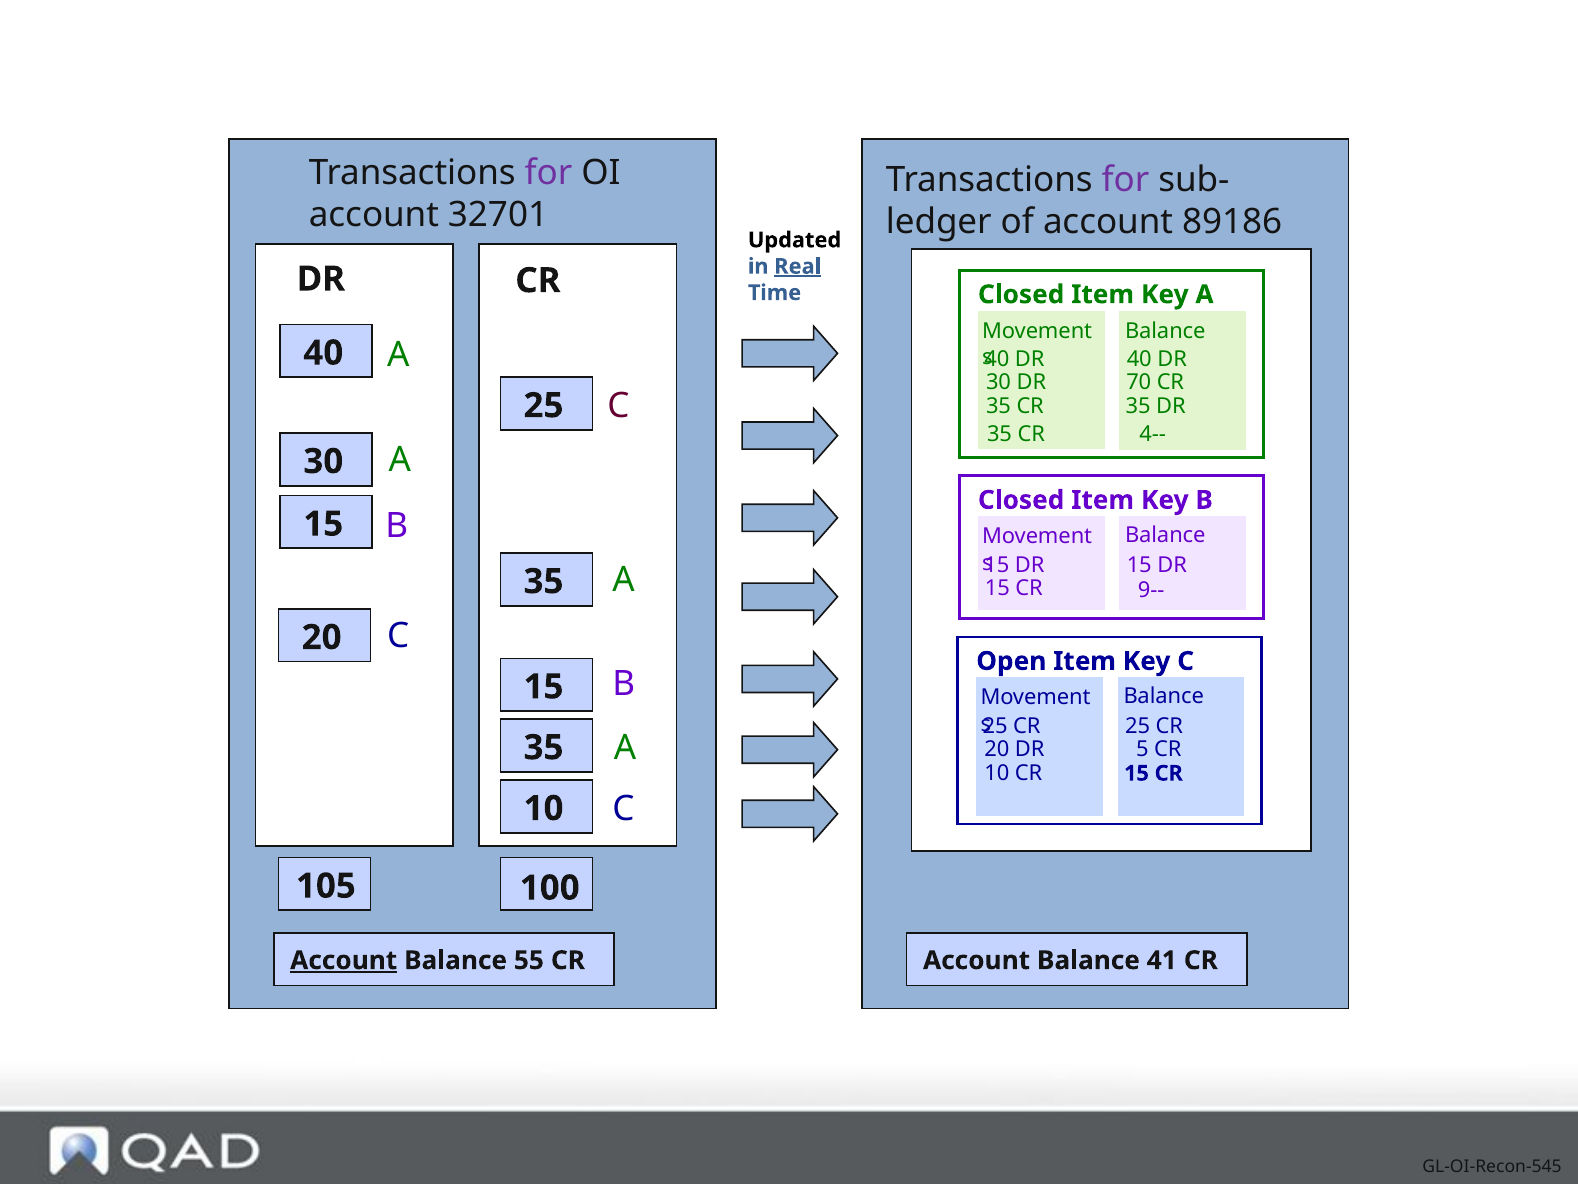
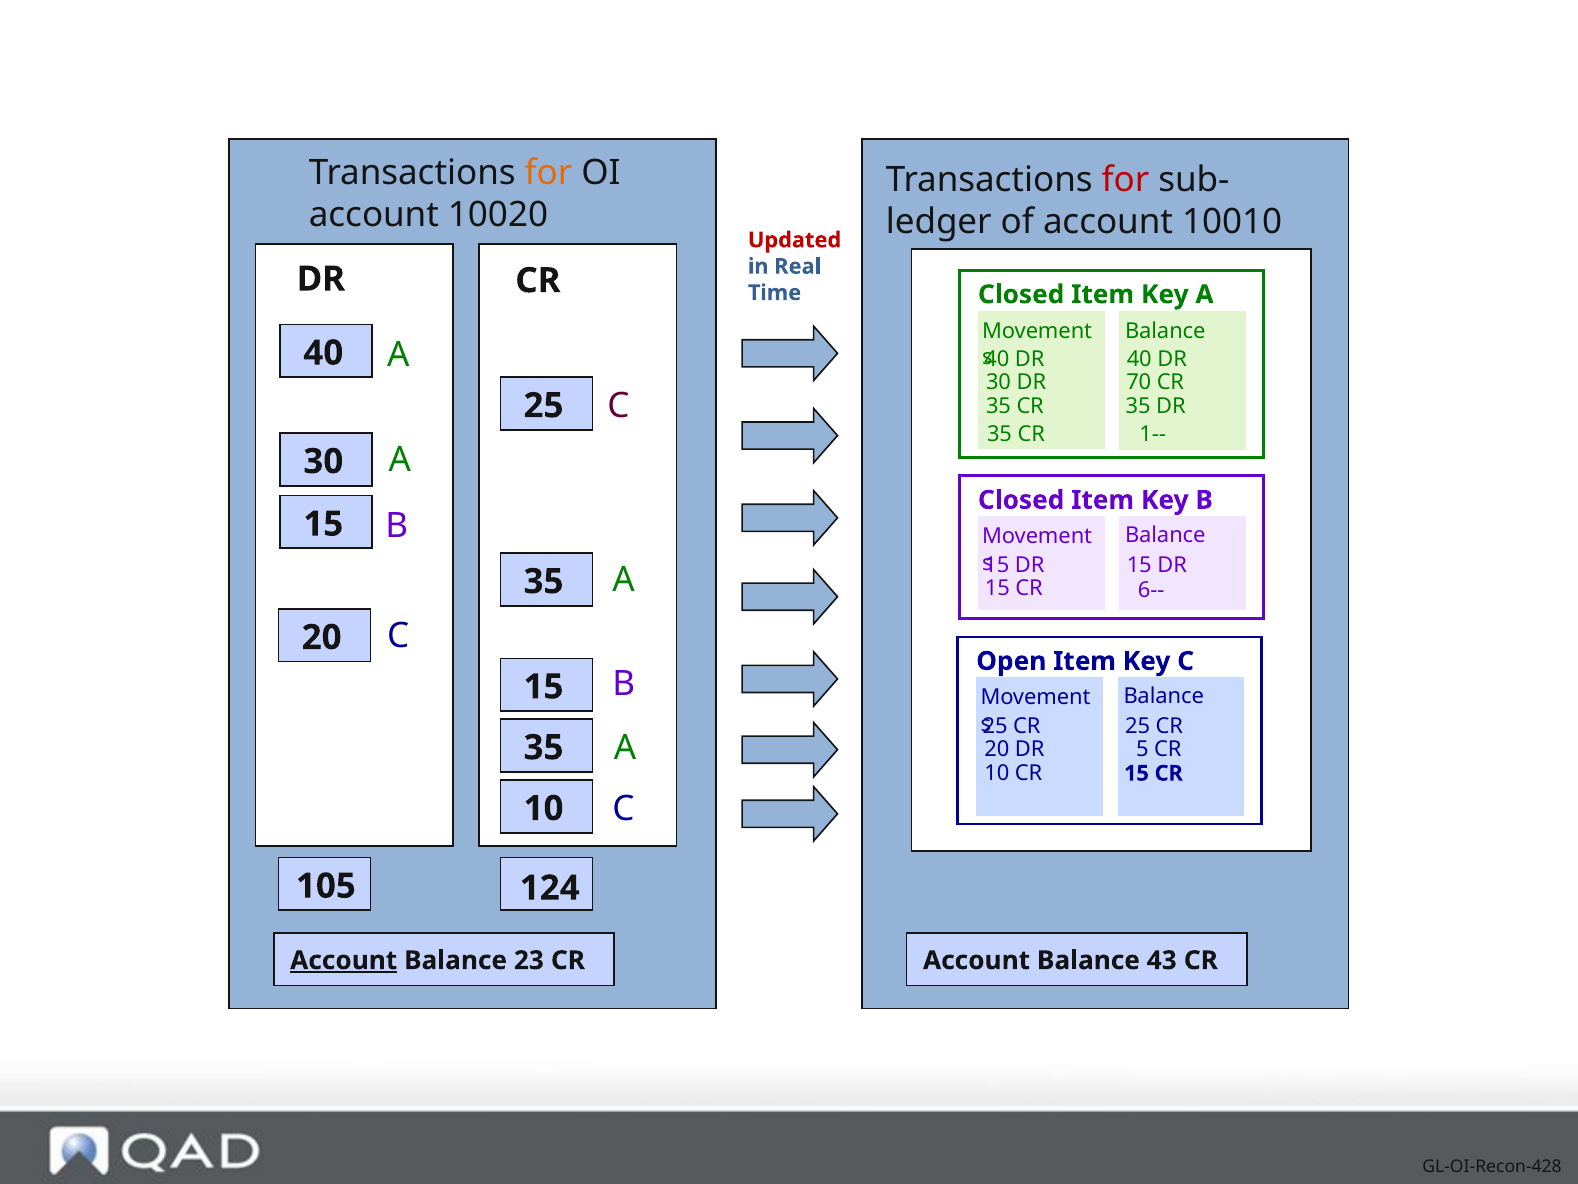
for colour: purple -> orange (548, 173)
for colour: purple -> red (1125, 180)
32701: 32701 -> 10020 (498, 215)
89186: 89186 -> 10010 (1232, 222)
Updated colour: black -> red (795, 240)
Real underline: present -> none (798, 266)
4--: 4-- -> 1-- (1153, 434)
9--: 9-- -> 6-- (1151, 590)
100: 100 -> 124 (550, 888)
55: 55 -> 23 (529, 960)
41: 41 -> 43 (1162, 960)
GL-OI-Recon-545: GL-OI-Recon-545 -> GL-OI-Recon-428 (1492, 1166)
